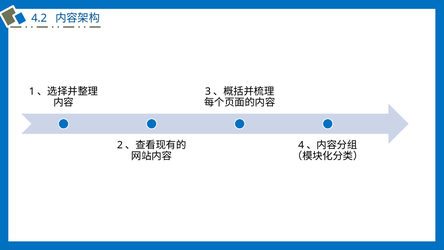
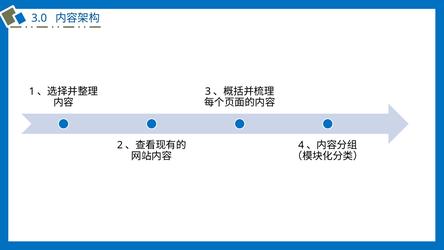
4.2: 4.2 -> 3.0 (39, 18)
